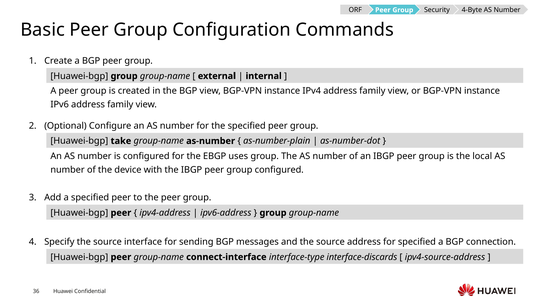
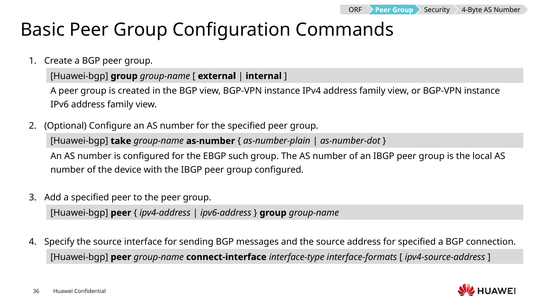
uses: uses -> such (238, 156)
interface-discards: interface-discards -> interface-formats (362, 257)
